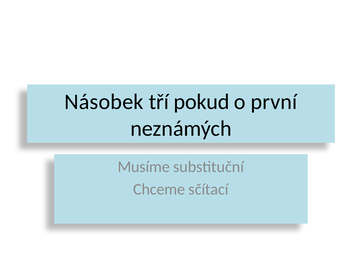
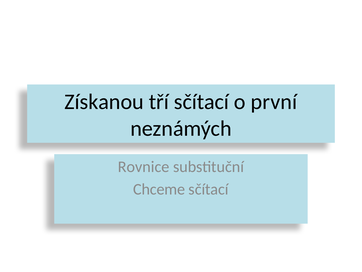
Násobek: Násobek -> Získanou (104, 102)
tří pokud: pokud -> sčítací (201, 102)
Musíme: Musíme -> Rovnice (144, 166)
